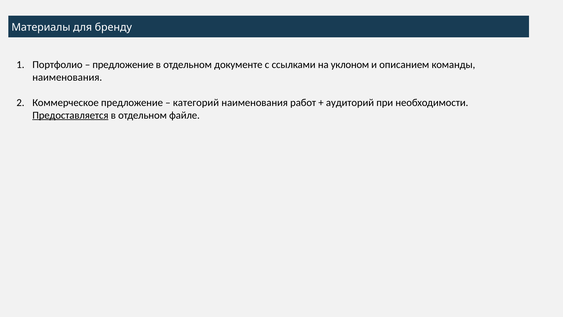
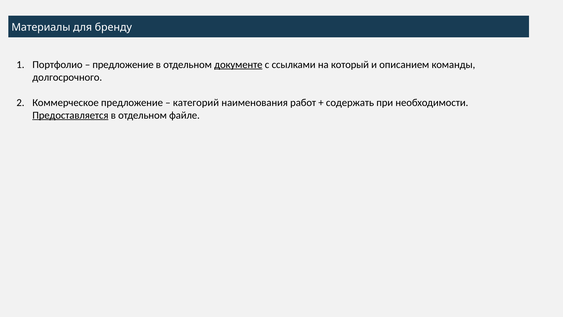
документе underline: none -> present (238, 64)
уклоном: уклоном -> который (350, 64)
наименования: наименования -> долгосрочного (67, 77)
аудиторий: аудиторий -> содержать (350, 102)
